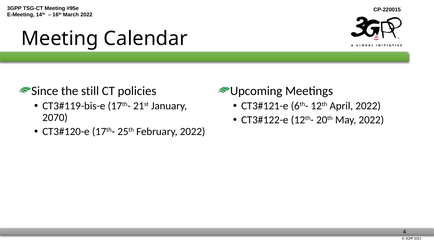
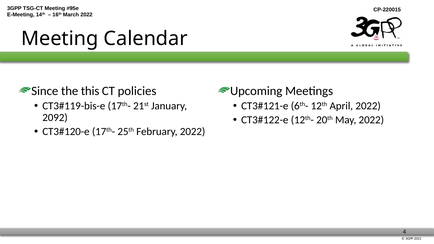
still: still -> this (90, 91)
2070: 2070 -> 2092 (55, 118)
